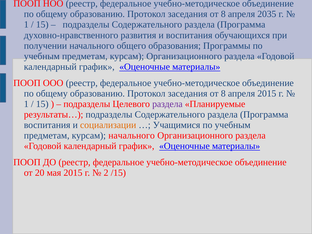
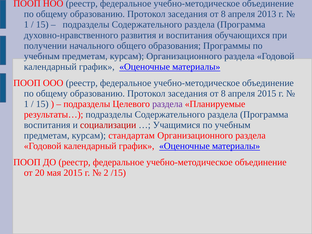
2035: 2035 -> 2013 (267, 14)
социализации colour: orange -> red (108, 125)
курсам начального: начального -> стандартам (132, 136)
